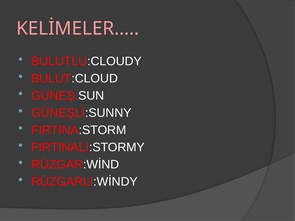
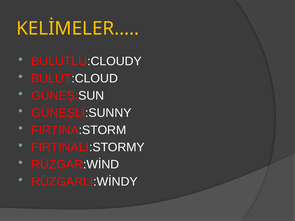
KELİMELER… colour: pink -> yellow (78, 29)
